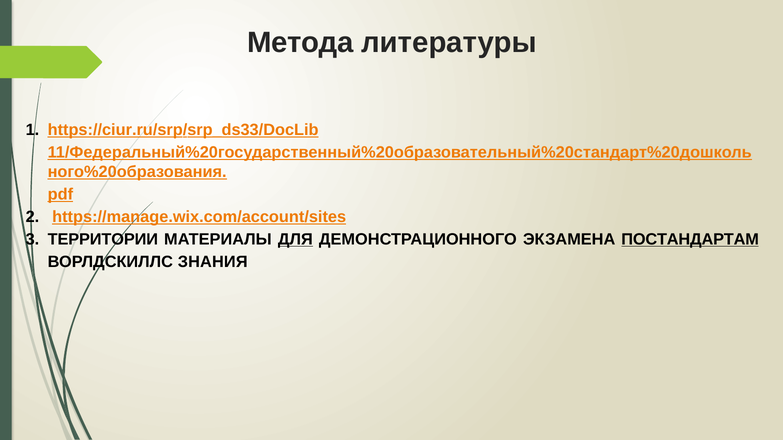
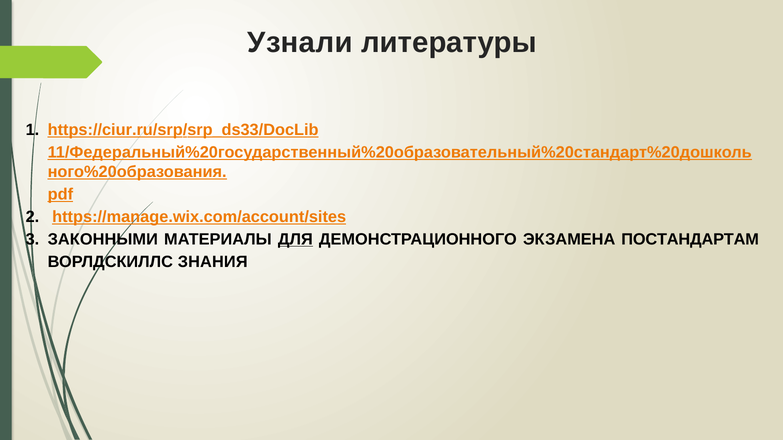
Метода: Метода -> Узнали (300, 43)
ТЕРРИТОРИИ: ТЕРРИТОРИИ -> ЗАКОННЫМИ (103, 239)
ПОСТАНДАРТАМ underline: present -> none (690, 239)
